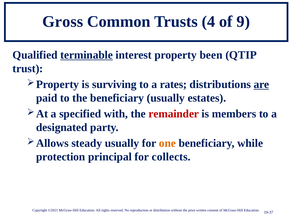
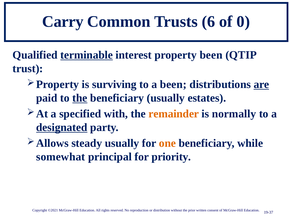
Gross: Gross -> Carry (63, 22)
4: 4 -> 6 (208, 22)
9: 9 -> 0 (243, 22)
a rates: rates -> been (173, 84)
the underline: none -> present (80, 98)
remainder colour: red -> orange (174, 114)
members: members -> normally (234, 114)
designated underline: none -> present (62, 127)
protection: protection -> somewhat (61, 156)
collects: collects -> priority (171, 156)
